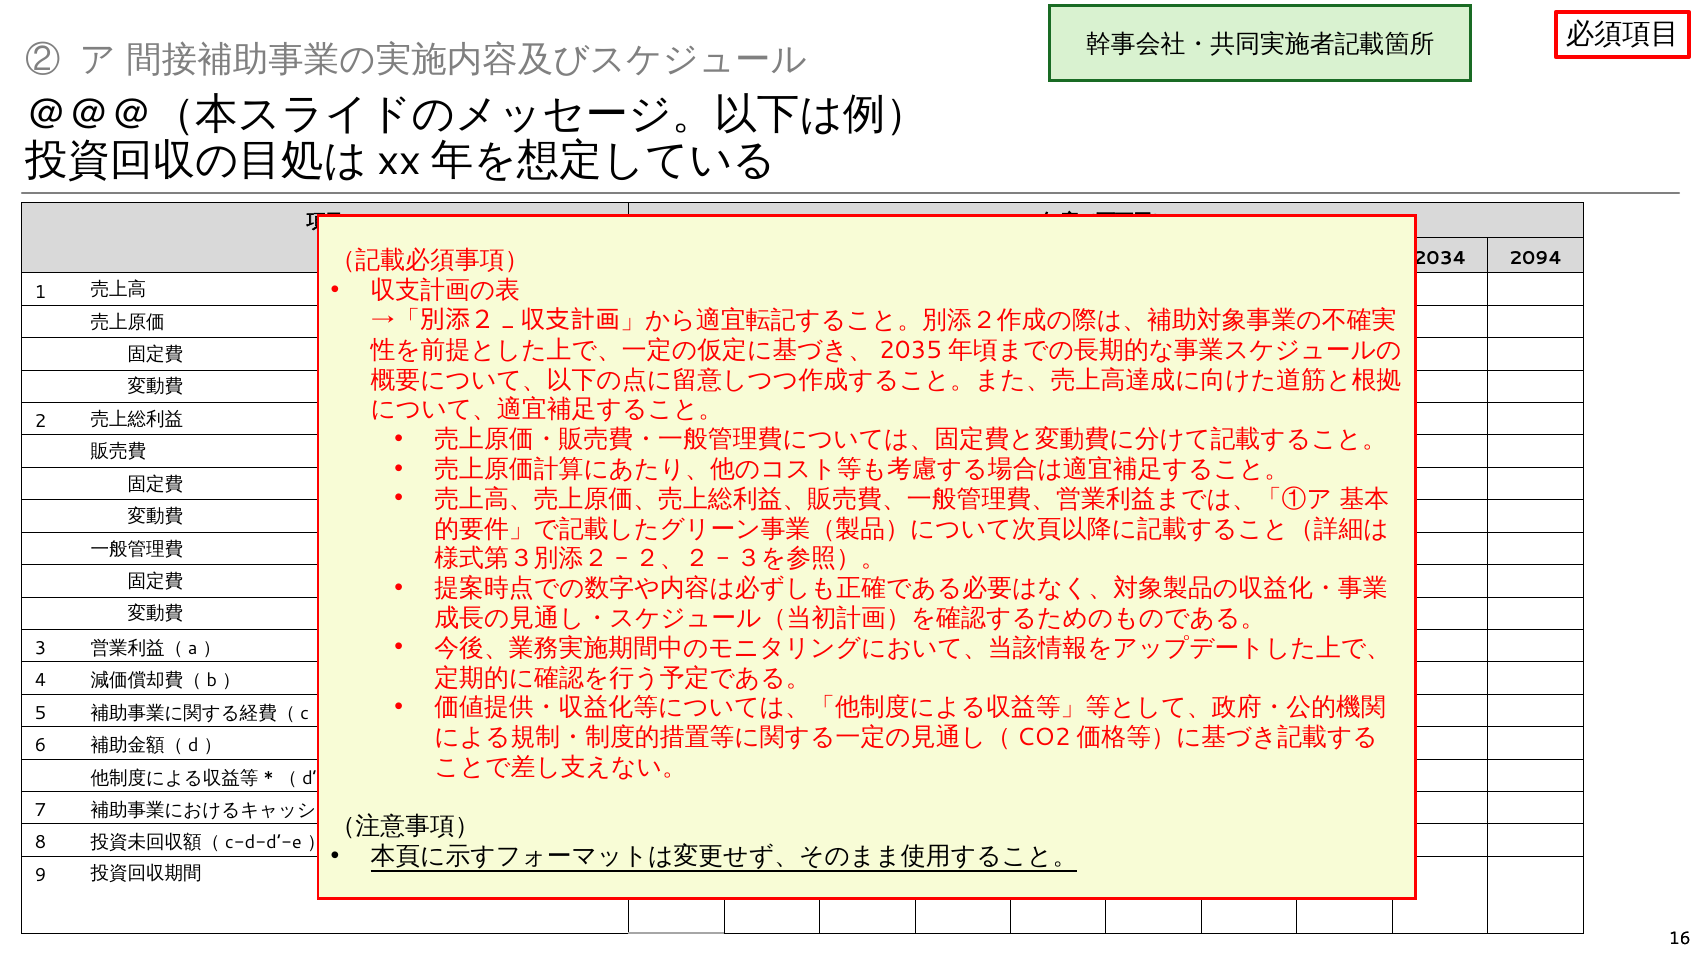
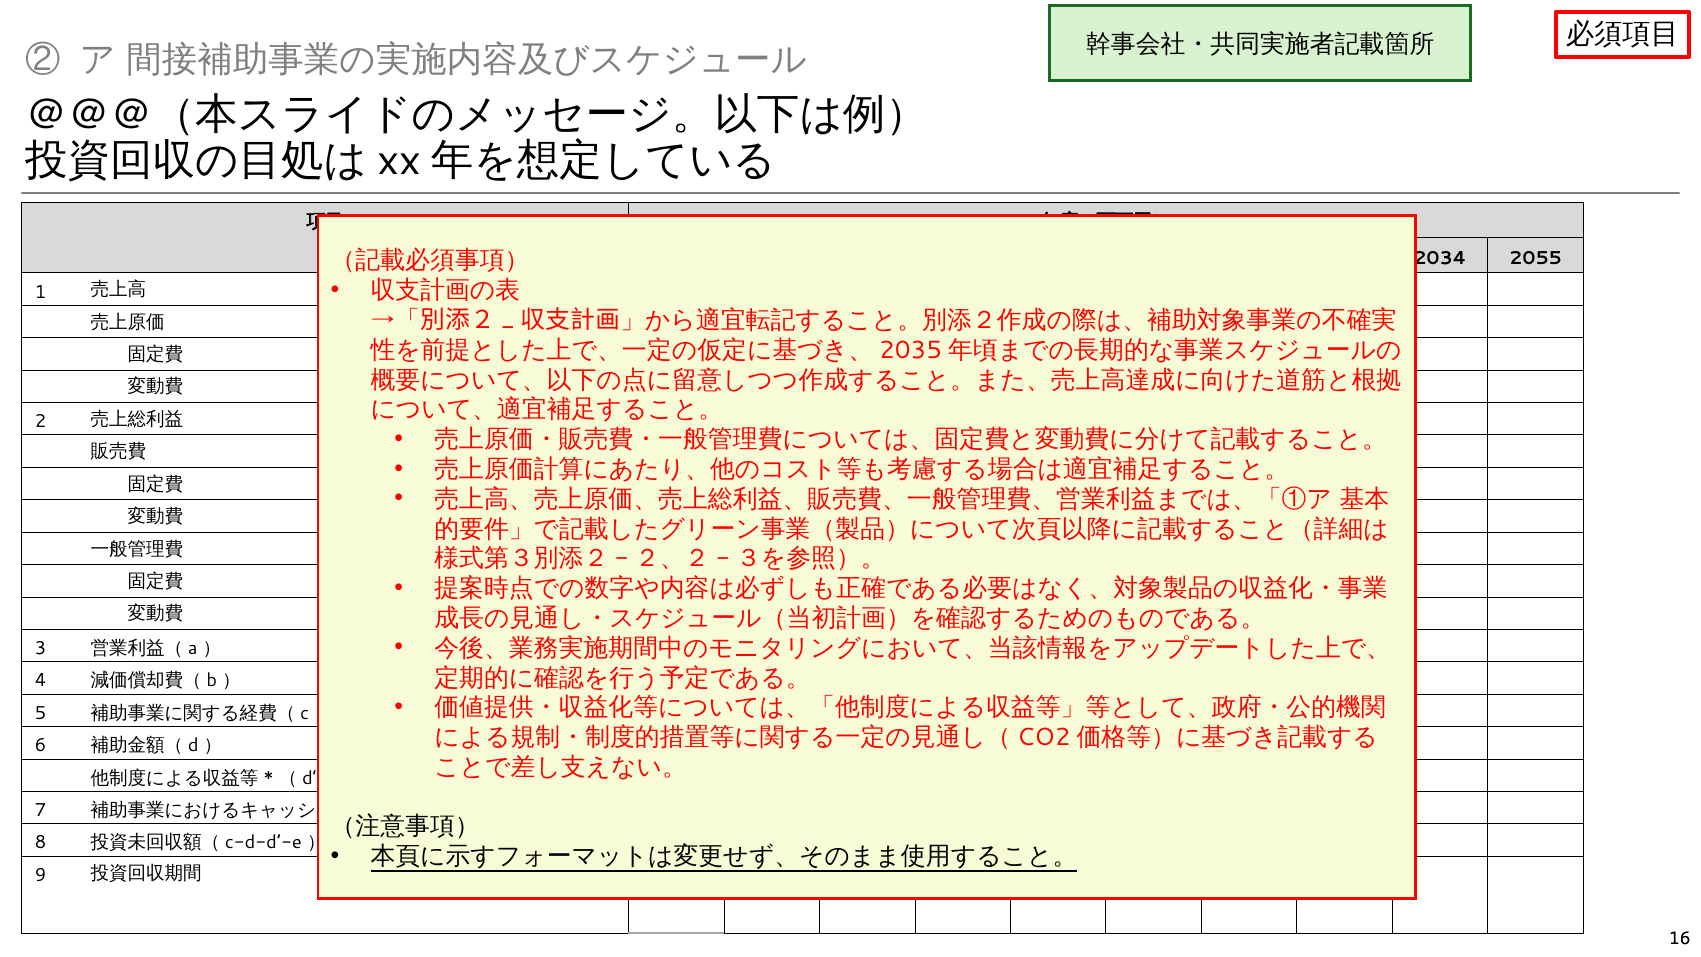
2094: 2094 -> 2055 (1536, 258)
